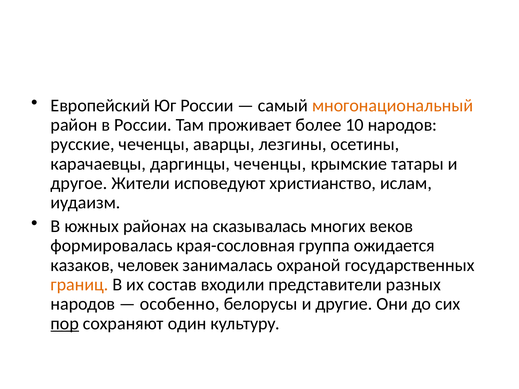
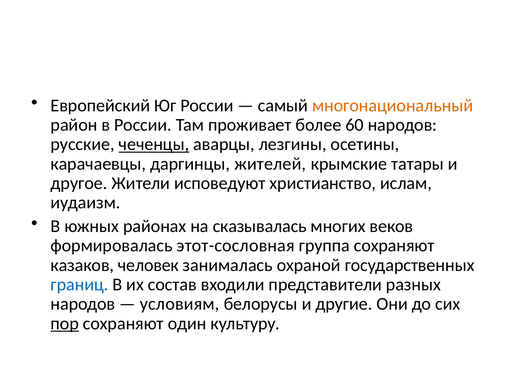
10: 10 -> 60 (355, 125)
чеченцы underline: none -> present (154, 144)
даргинцы чеченцы: чеченцы -> жителей (270, 164)
края-сословная: края-сословная -> этот-сословная (236, 246)
группа ожидается: ожидается -> сохраняют (394, 246)
границ colour: orange -> blue (80, 285)
особенно: особенно -> условиям (180, 304)
